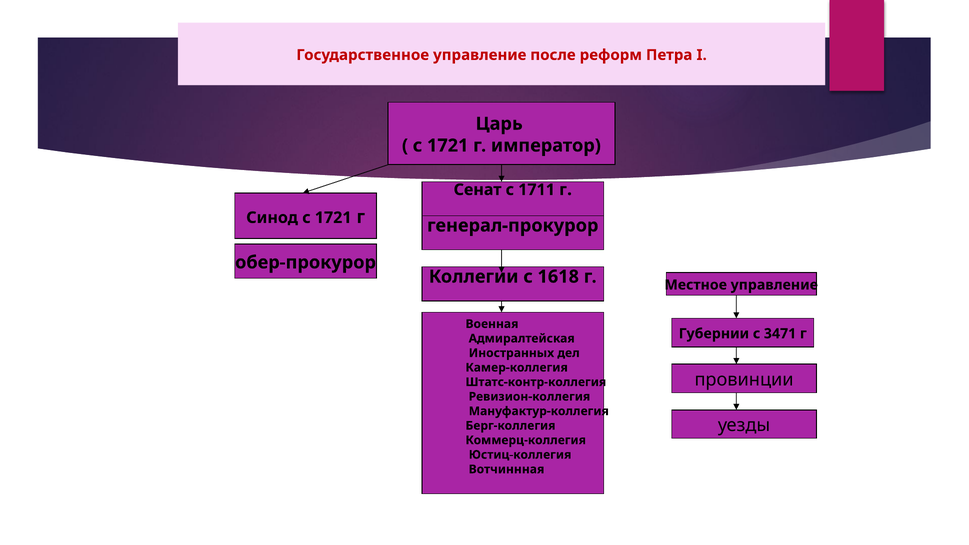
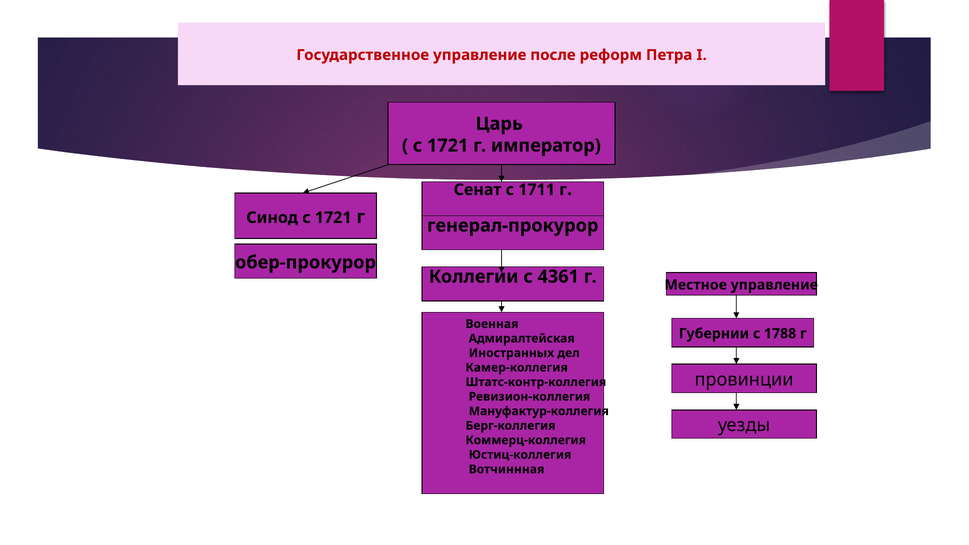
1618: 1618 -> 4361 (558, 277)
3471: 3471 -> 1788 (780, 334)
